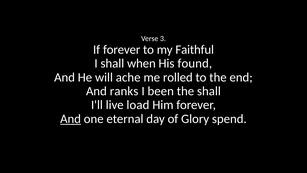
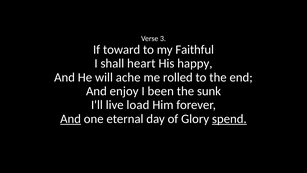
If forever: forever -> toward (122, 50)
when: when -> heart (141, 63)
found: found -> happy (195, 63)
ranks: ranks -> enjoy (124, 91)
the shall: shall -> sunk (209, 91)
spend underline: none -> present (229, 119)
